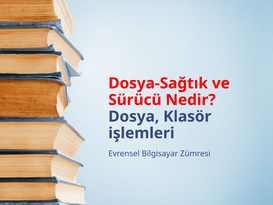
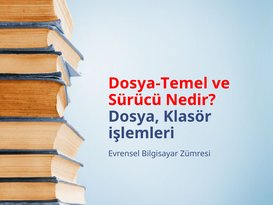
Dosya-Sağtık: Dosya-Sağtık -> Dosya-Temel (158, 83)
